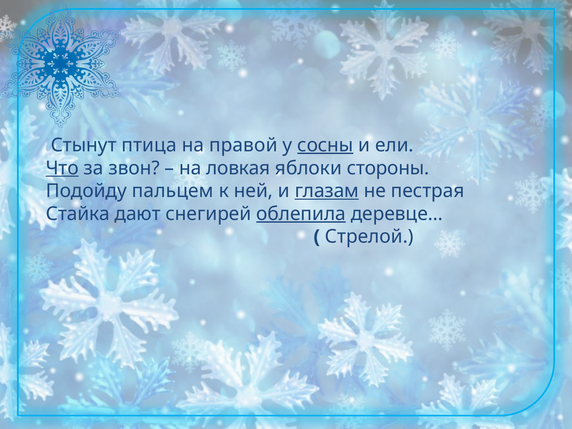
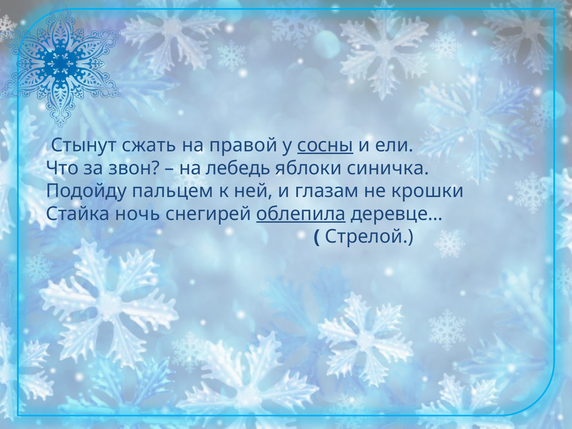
птица: птица -> сжать (149, 145)
Что underline: present -> none (62, 168)
ловкая: ловкая -> лебедь (238, 168)
стороны: стороны -> синичка (388, 168)
глазам underline: present -> none (327, 191)
пестрая: пестрая -> крошки (428, 191)
дают: дают -> ночь (138, 214)
